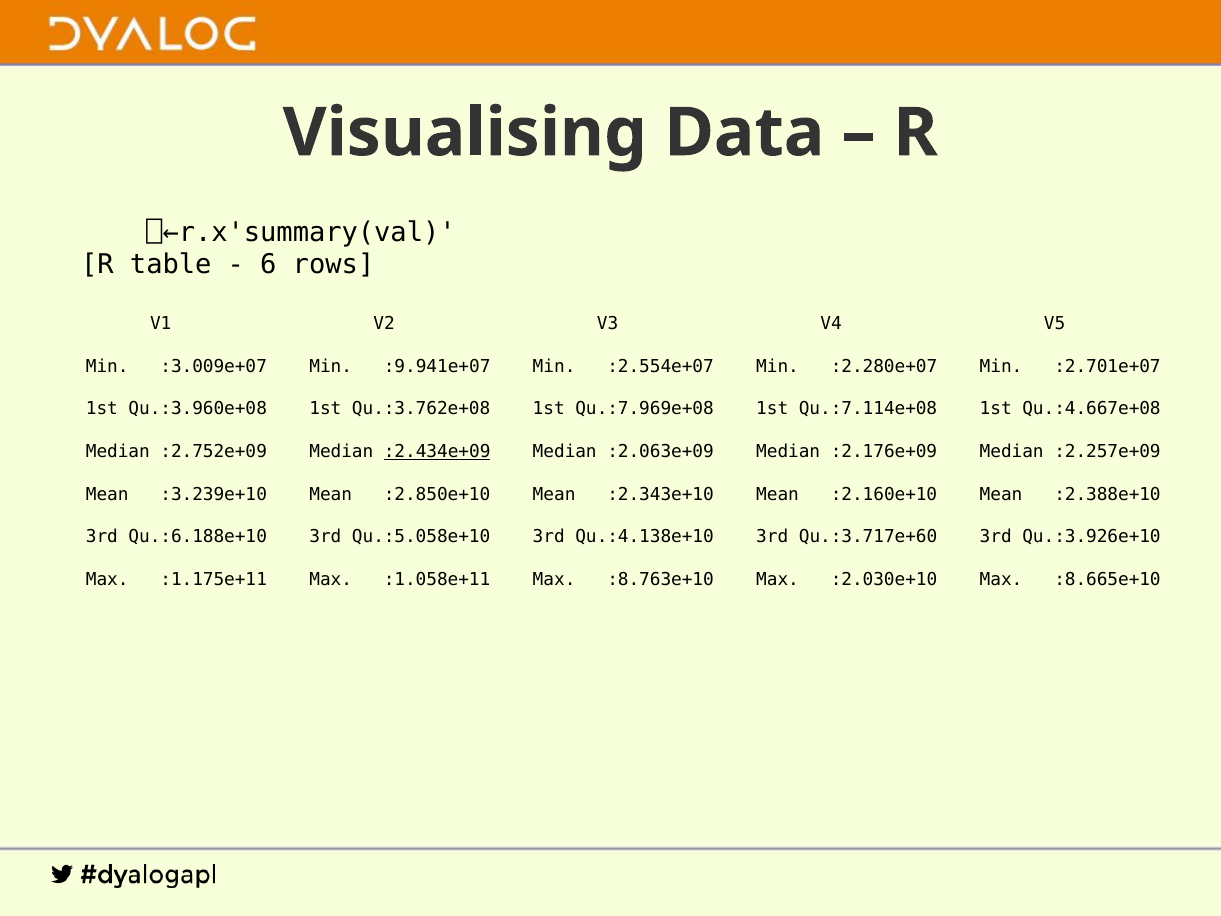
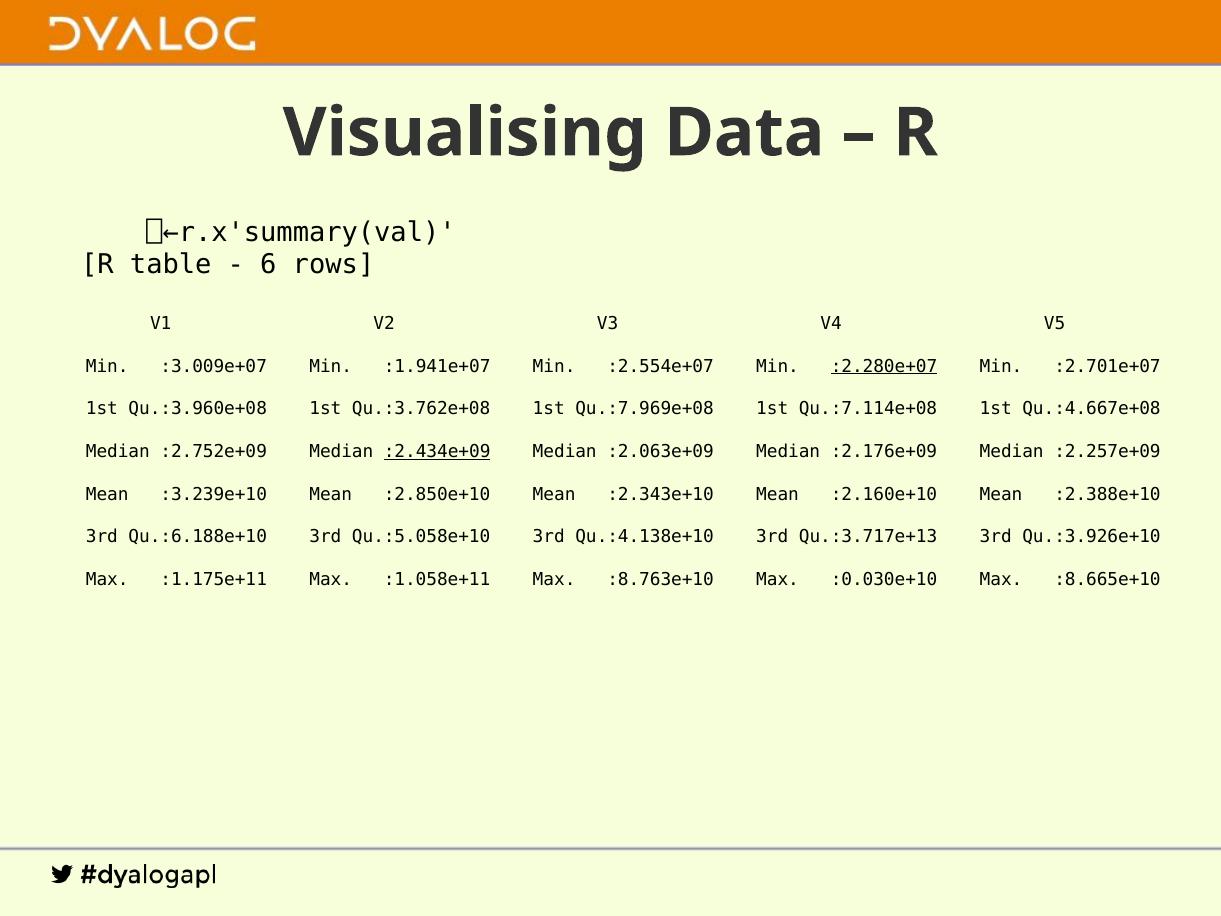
:9.941e+07: :9.941e+07 -> :1.941e+07 (437, 366)
:2.280e+07 underline: none -> present (884, 366)
Qu.:3.717e+60: Qu.:3.717e+60 -> Qu.:3.717e+13 (868, 537)
:2.030e+10: :2.030e+10 -> :0.030e+10 (884, 580)
